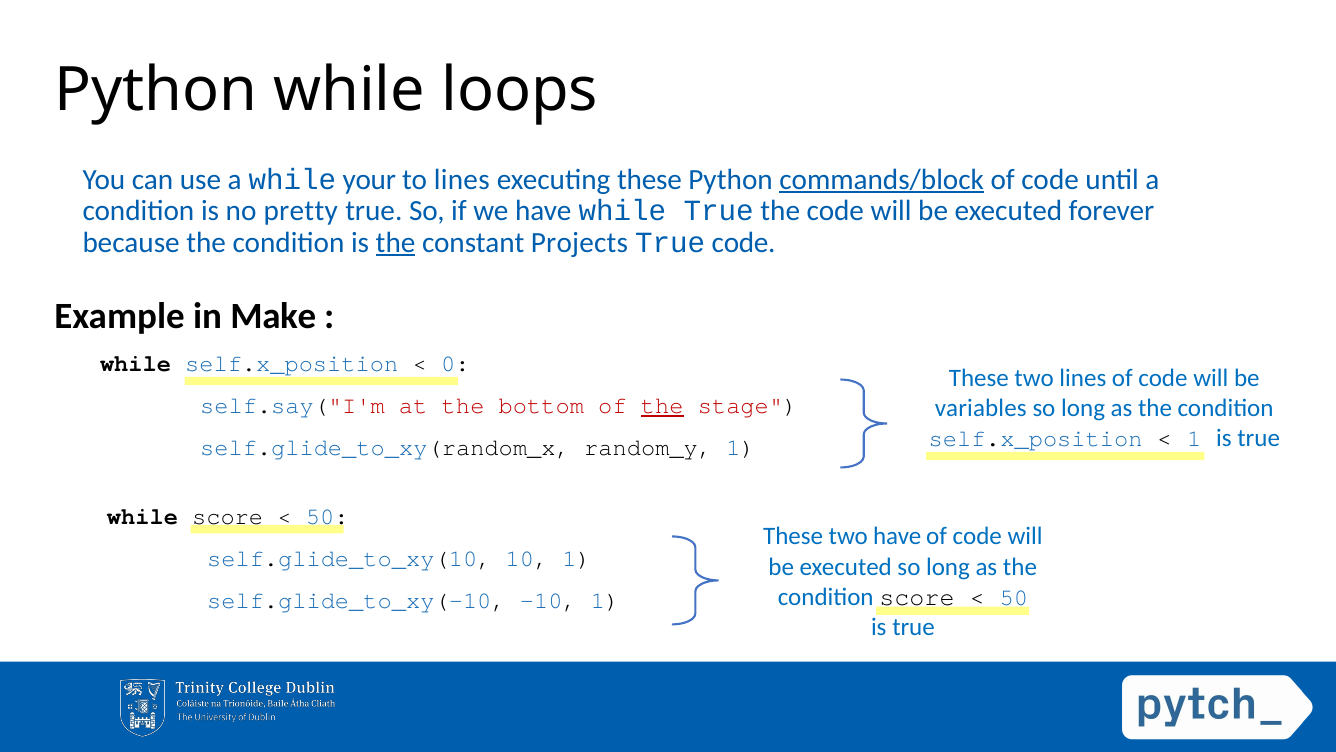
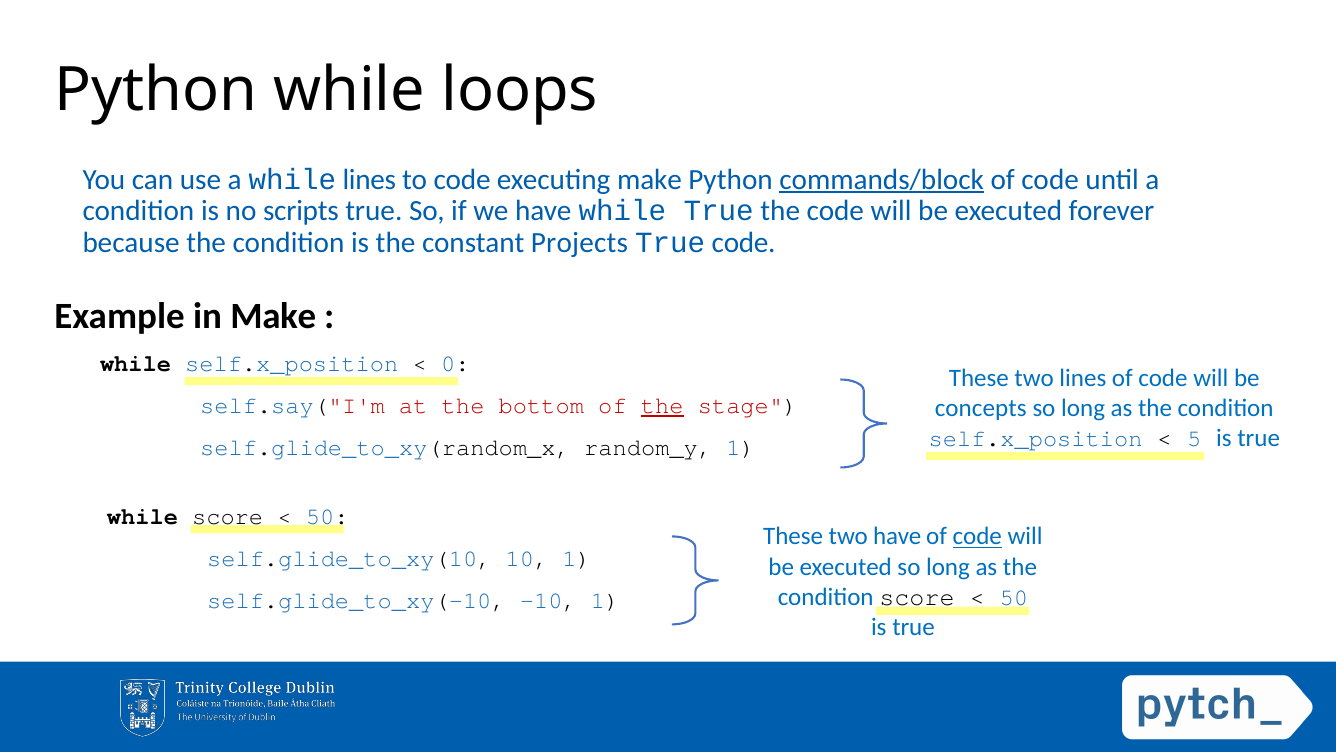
while your: your -> lines (369, 179)
to lines: lines -> code (462, 179)
executing these: these -> make (649, 179)
pretty: pretty -> scripts (301, 211)
the underline: present -> none (396, 243)
variables: variables -> concepts (981, 408)
1: 1 -> 5 (1194, 439)
code underline: none -> present (977, 536)
